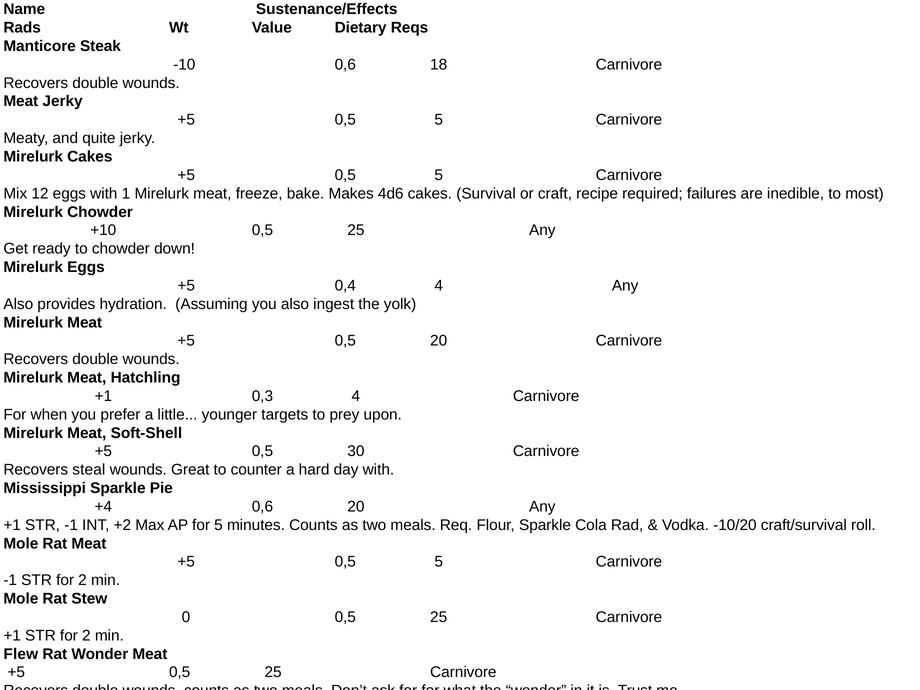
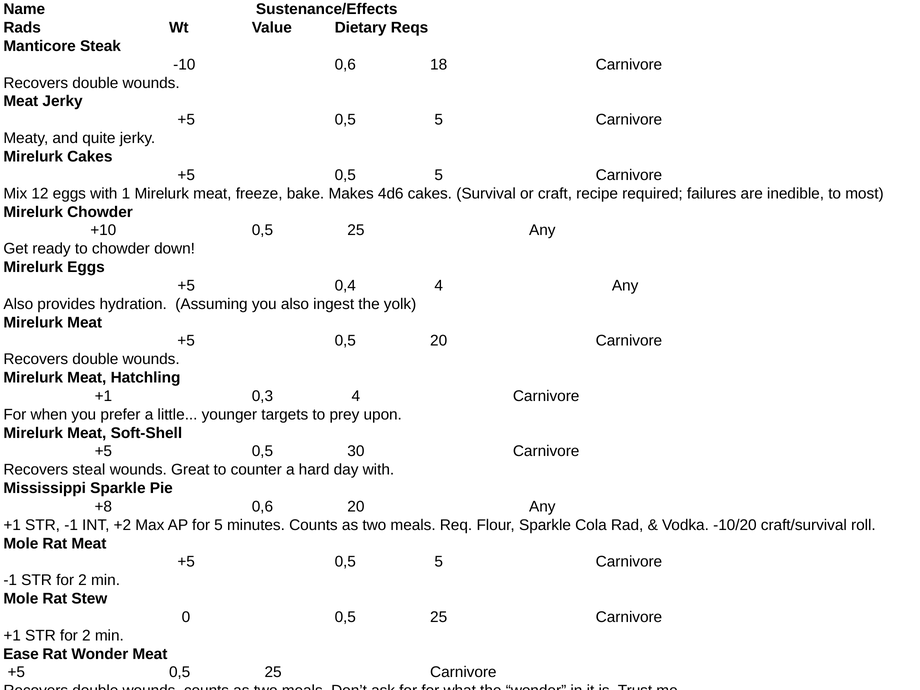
+4: +4 -> +8 (103, 507)
Flew: Flew -> Ease (21, 654)
